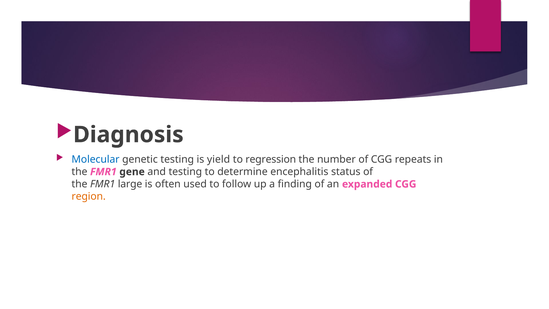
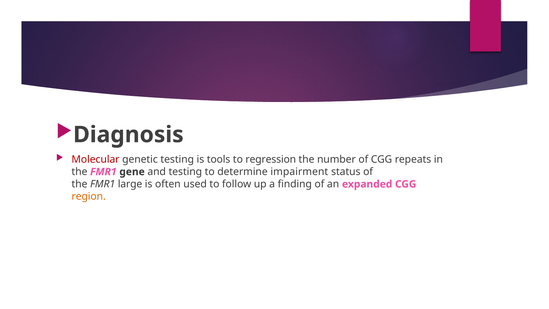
Molecular colour: blue -> red (96, 159)
yield: yield -> tools (219, 159)
encephalitis: encephalitis -> impairment (299, 172)
